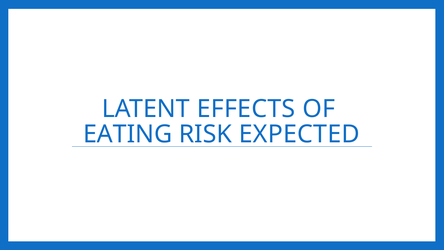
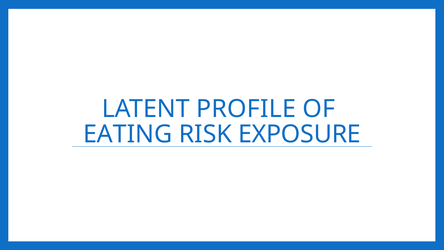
EFFECTS: EFFECTS -> PROFILE (246, 109)
EXPECTED: EXPECTED -> EXPOSURE (299, 134)
